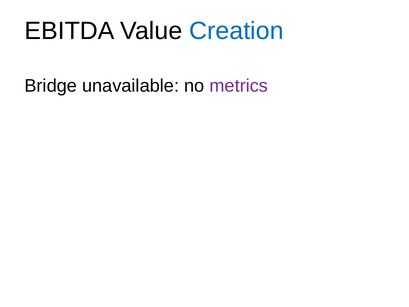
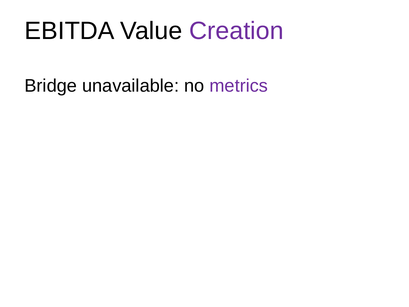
Creation colour: blue -> purple (236, 31)
